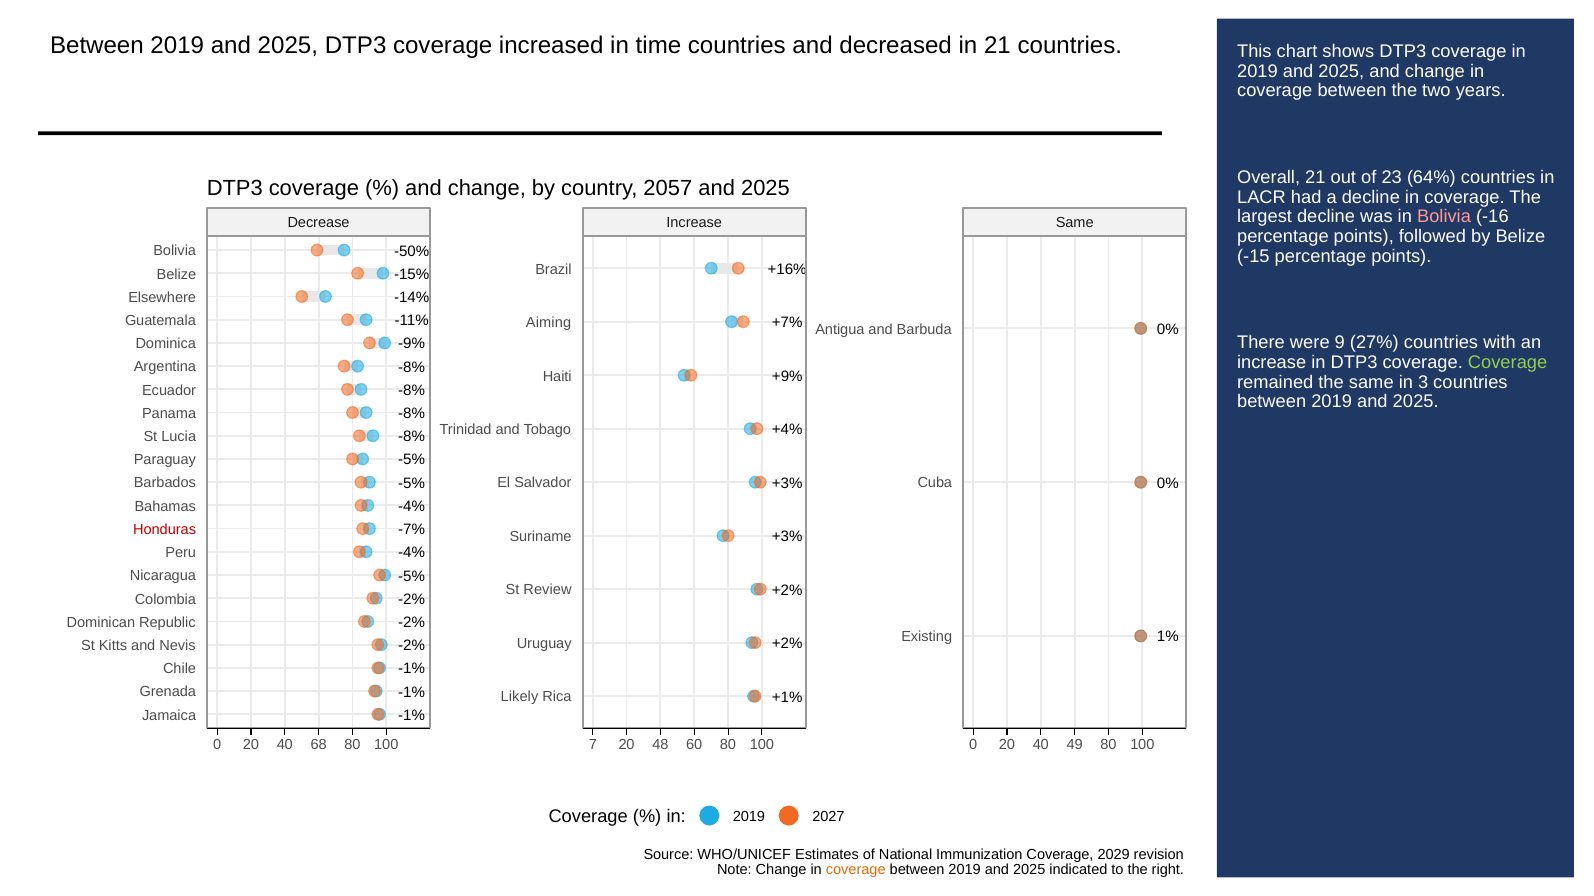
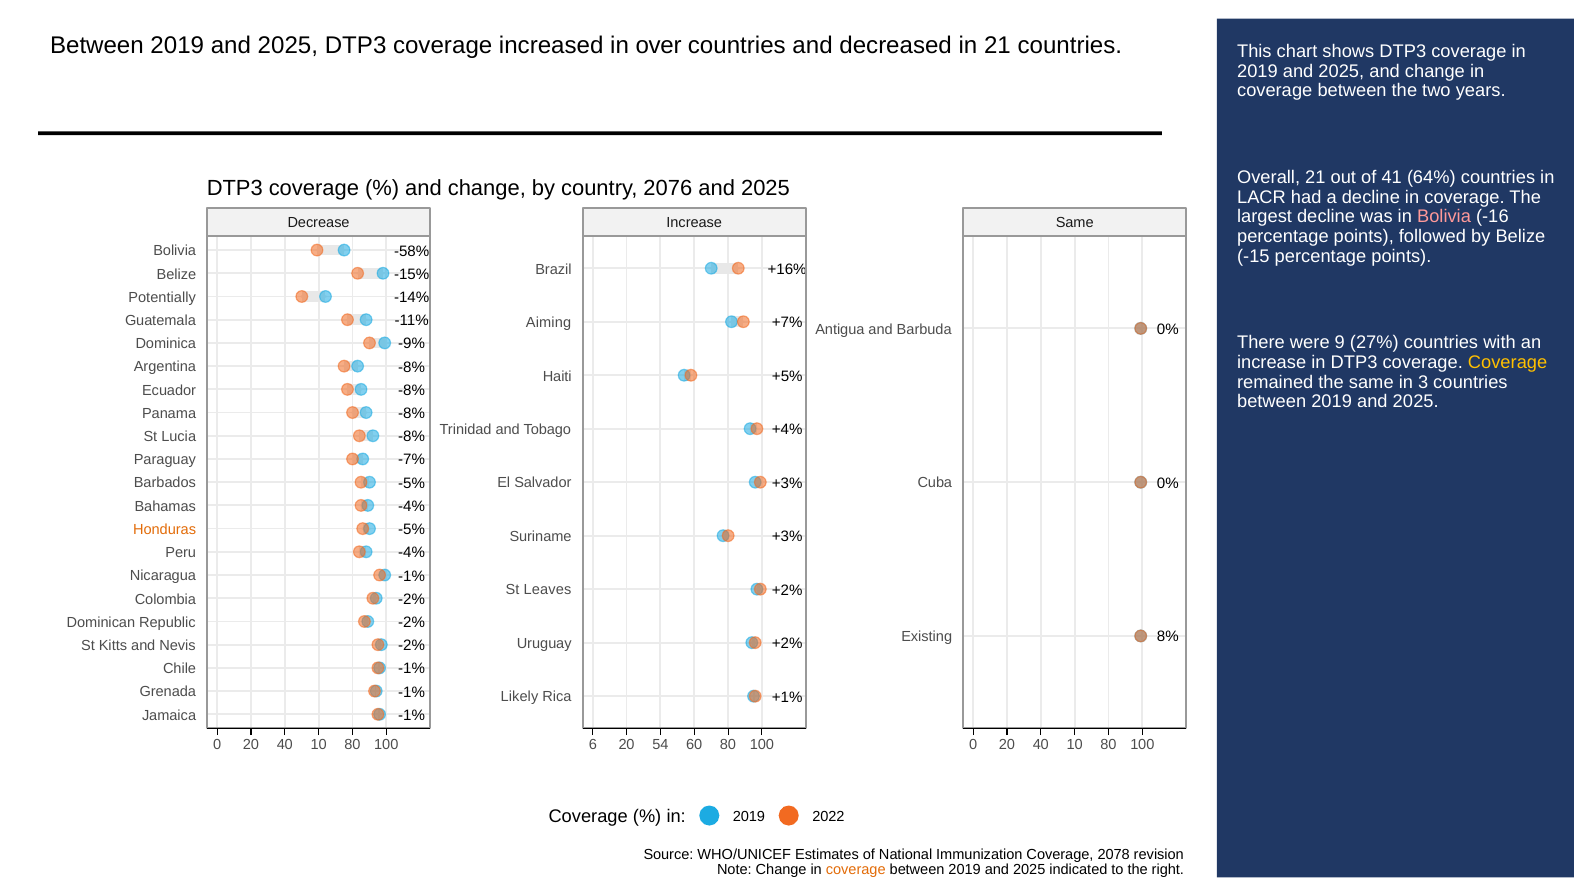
time: time -> over (659, 46)
23: 23 -> 41 (1392, 177)
2057: 2057 -> 2076 (668, 188)
-50%: -50% -> -58% (412, 251)
Elsewhere: Elsewhere -> Potentially (162, 298)
Coverage colour: light green -> yellow (1508, 363)
+9%: +9% -> +5% (787, 376)
-5%: -5% -> -7% (412, 460)
-7%: -7% -> -5% (412, 530)
Honduras colour: red -> orange (165, 530)
-5%: -5% -> -1% (412, 576)
Review: Review -> Leaves (547, 591)
1%: 1% -> 8% (1168, 637)
68: 68 -> 10 (319, 746)
7: 7 -> 6 (593, 746)
48: 48 -> 54 (660, 746)
49: 49 -> 10 (1075, 746)
2027: 2027 -> 2022 (828, 817)
2029: 2029 -> 2078 (1114, 855)
